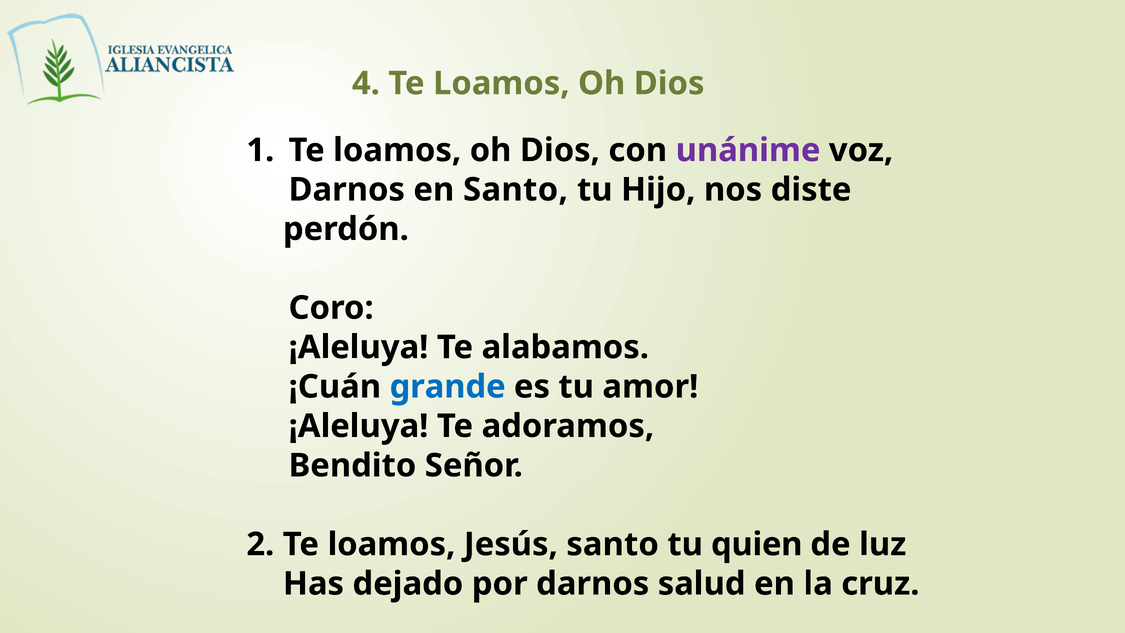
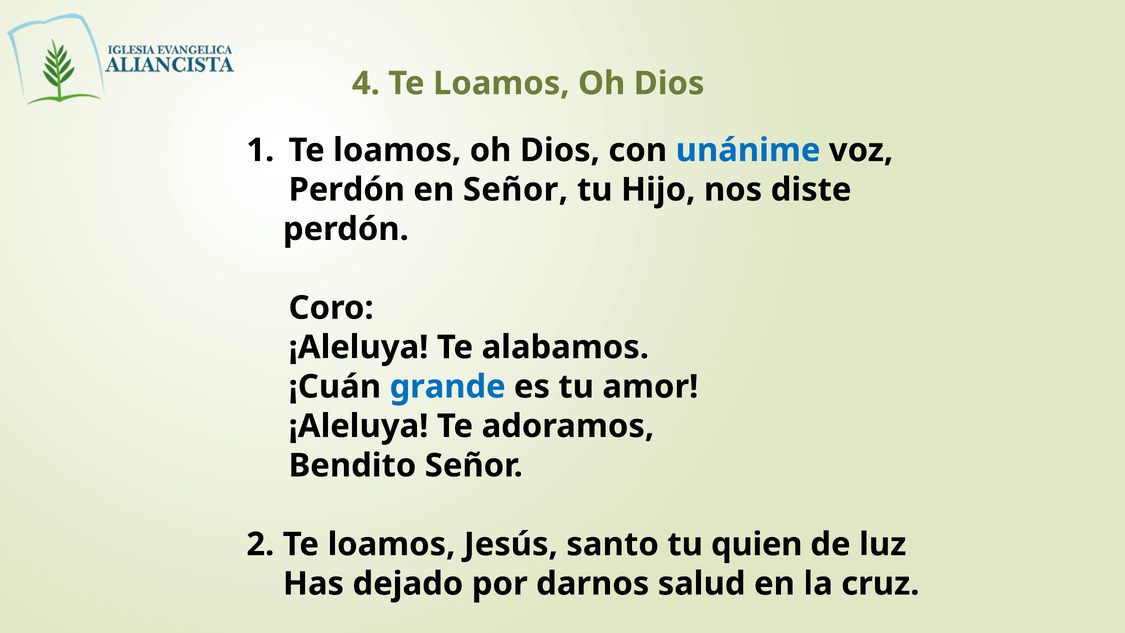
unánime colour: purple -> blue (748, 150)
Darnos: Darnos -> Perdón (347, 190)
en Santo: Santo -> Señor (515, 190)
